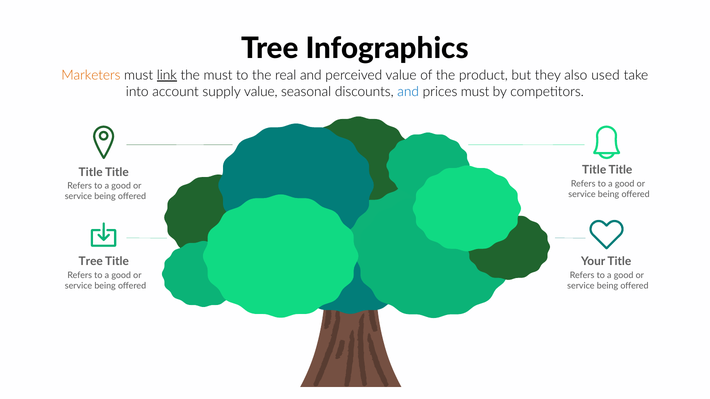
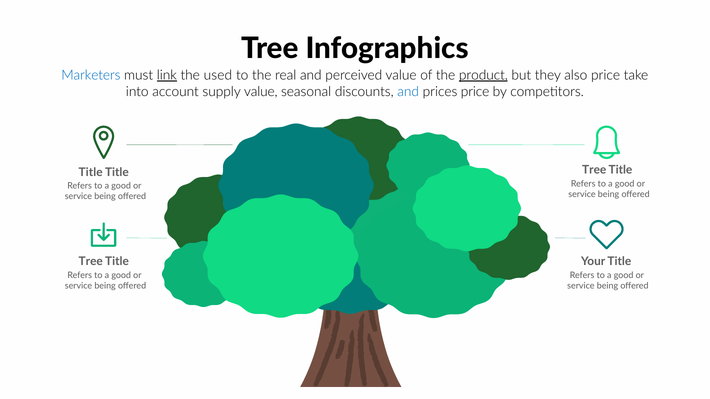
Marketers colour: orange -> blue (91, 75)
the must: must -> used (218, 75)
product underline: none -> present (483, 75)
also used: used -> price (606, 75)
prices must: must -> price (475, 92)
Title: Title -> Tree (594, 170)
